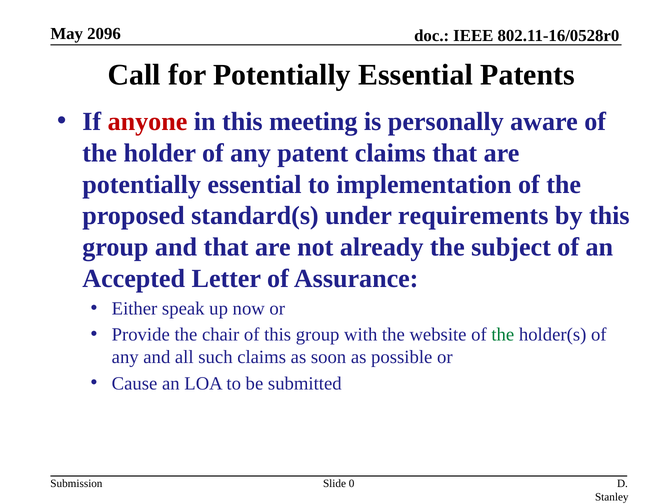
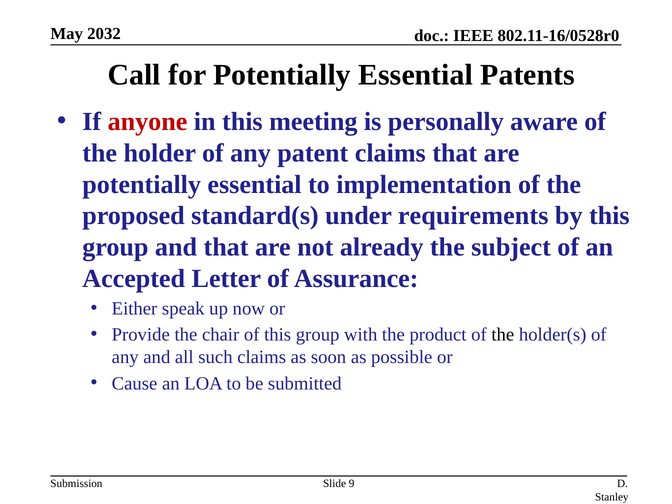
2096: 2096 -> 2032 (104, 34)
website: website -> product (438, 335)
the colour: green -> black (503, 335)
0: 0 -> 9 (352, 483)
